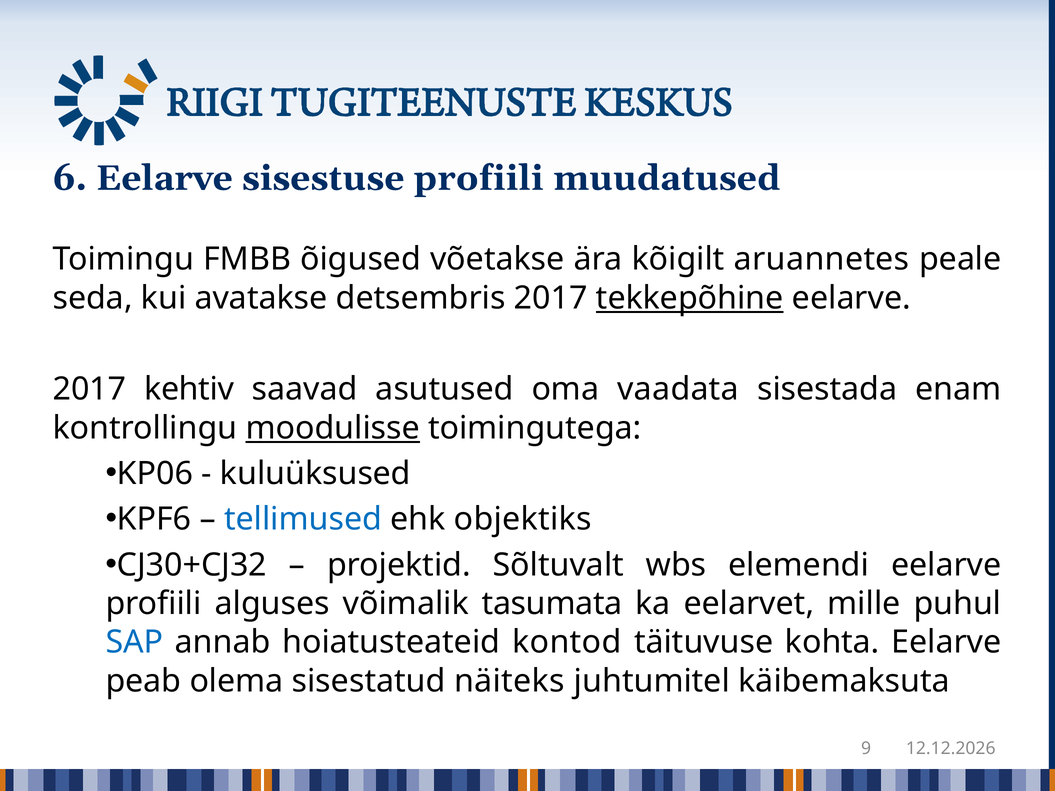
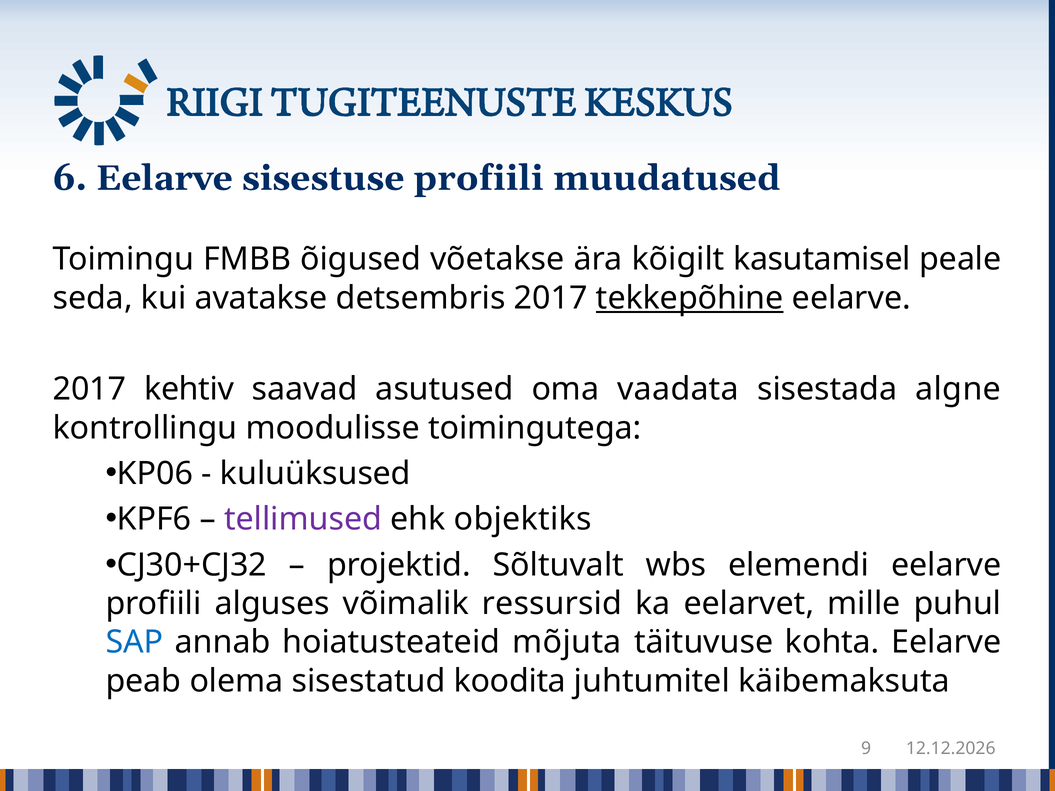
aruannetes: aruannetes -> kasutamisel (822, 259)
enam: enam -> algne (958, 389)
moodulisse underline: present -> none (333, 428)
tellimused colour: blue -> purple (303, 519)
tasumata: tasumata -> ressursid (552, 604)
kontod: kontod -> mõjuta (567, 643)
näiteks: näiteks -> koodita (510, 681)
